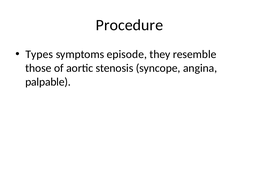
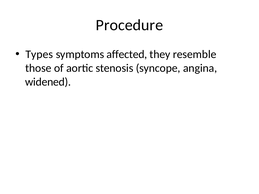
episode: episode -> affected (127, 54)
palpable: palpable -> widened (48, 82)
